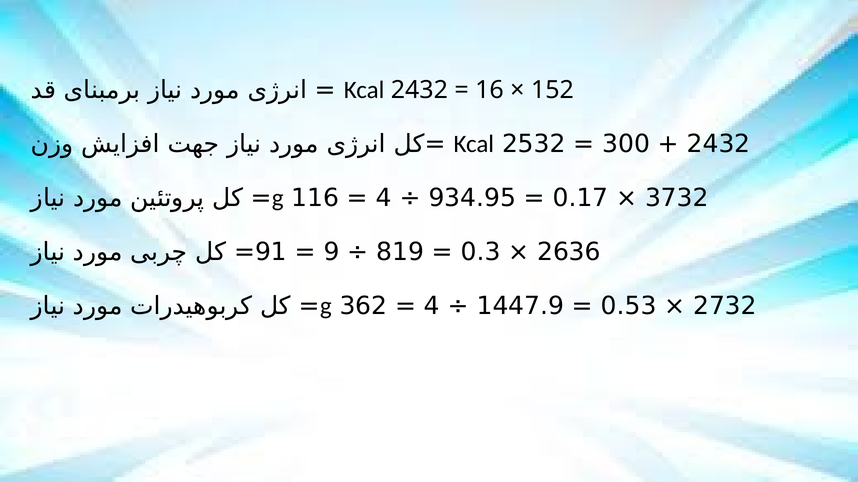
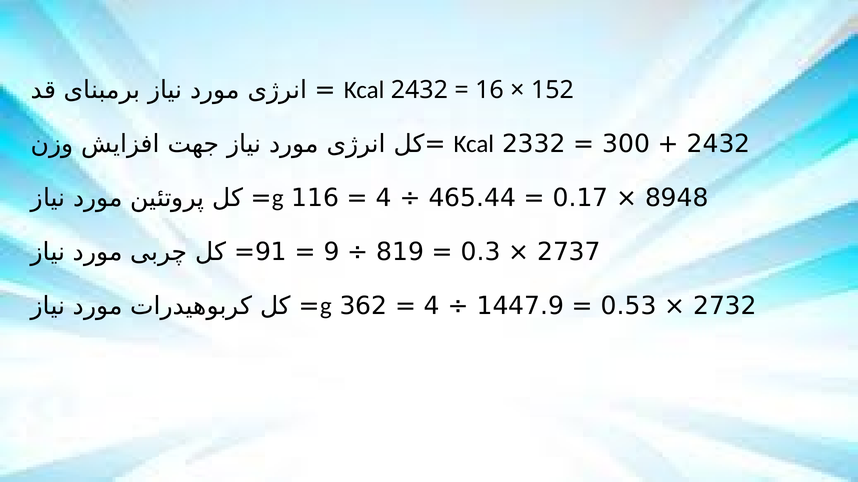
2532: 2532 -> 2332 (534, 144)
934.95: 934.95 -> 465.44 (472, 198)
3732: 3732 -> 8948 (677, 198)
2636: 2636 -> 2737 (569, 252)
